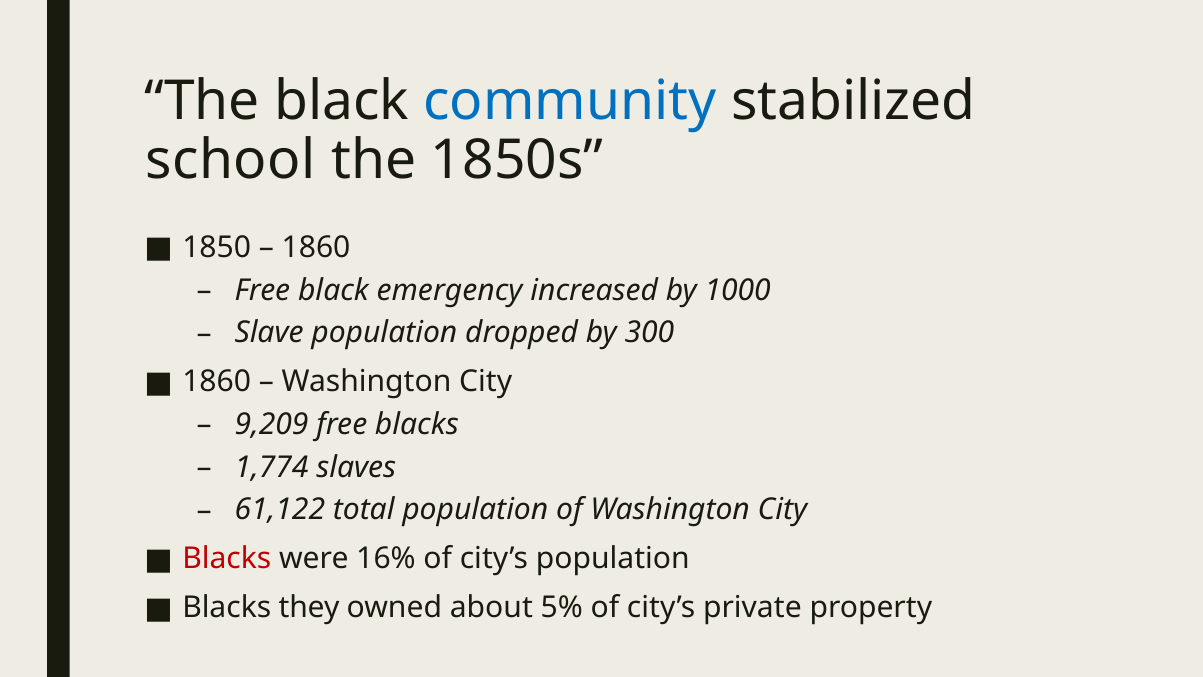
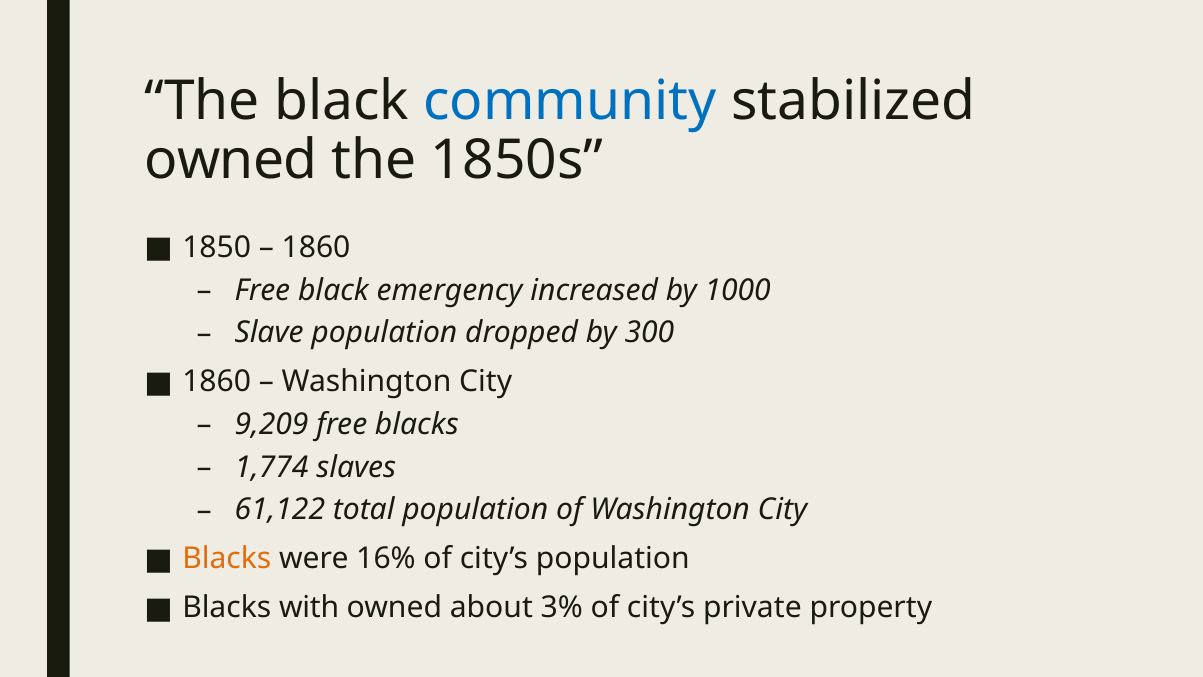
school: school -> owned (231, 160)
Blacks colour: red -> orange (227, 559)
they: they -> with (309, 608)
5%: 5% -> 3% (562, 608)
